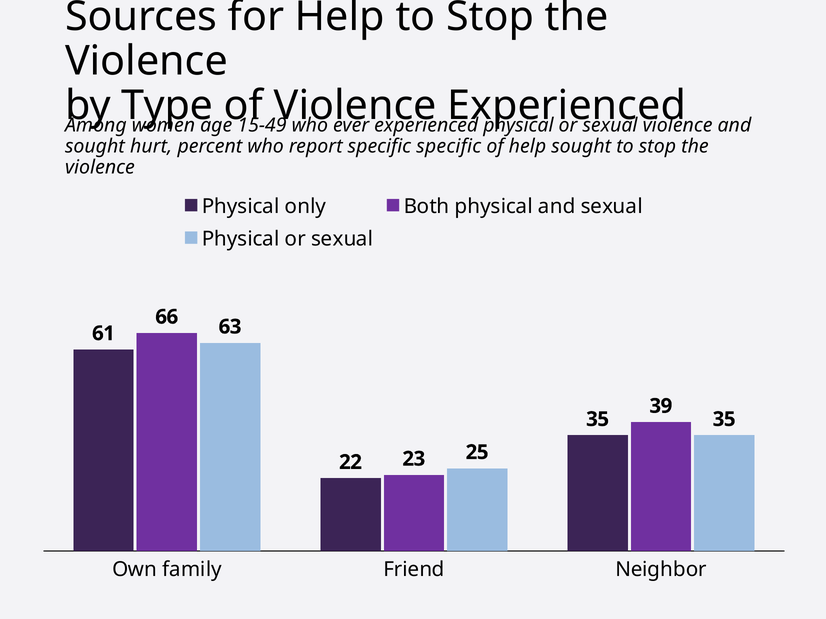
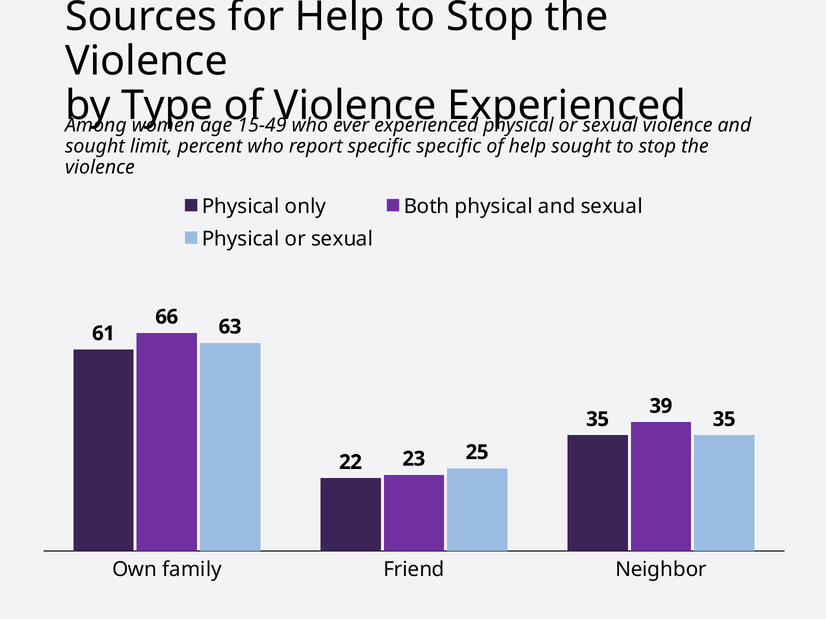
hurt: hurt -> limit (151, 147)
